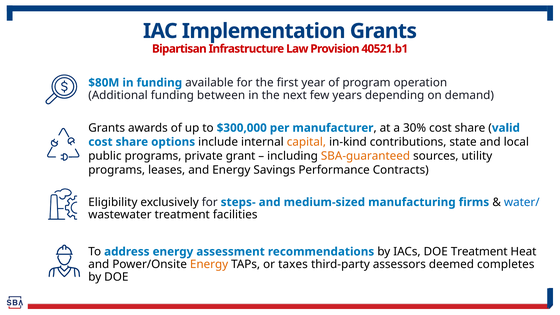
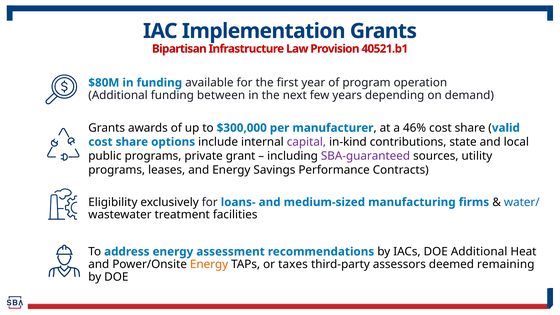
30%: 30% -> 46% (415, 128)
capital colour: orange -> purple (306, 142)
SBA-guaranteed colour: orange -> purple (365, 156)
steps-: steps- -> loans- (238, 202)
DOE Treatment: Treatment -> Additional (479, 252)
completes: completes -> remaining (506, 264)
